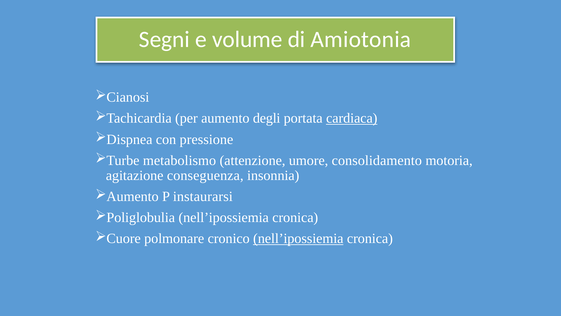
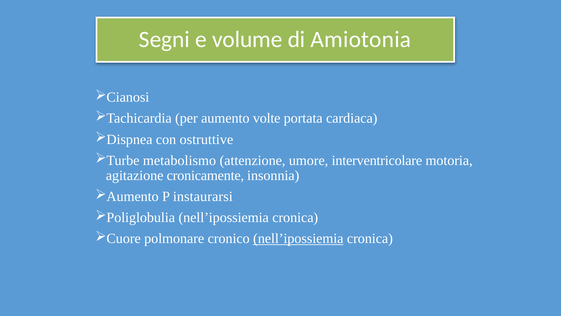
degli: degli -> volte (267, 118)
cardiaca underline: present -> none (352, 118)
pressione: pressione -> ostruttive (206, 139)
consolidamento: consolidamento -> interventricolare (377, 160)
conseguenza: conseguenza -> cronicamente (205, 175)
